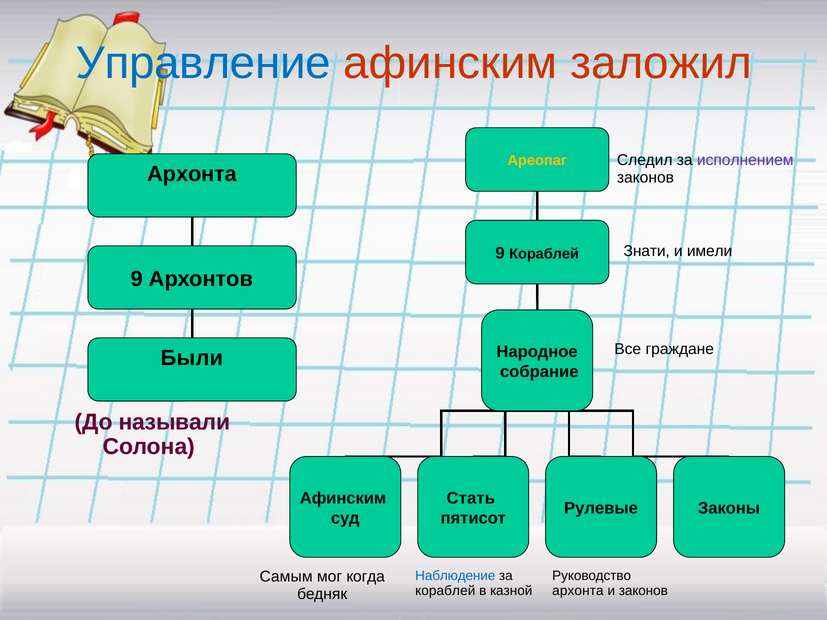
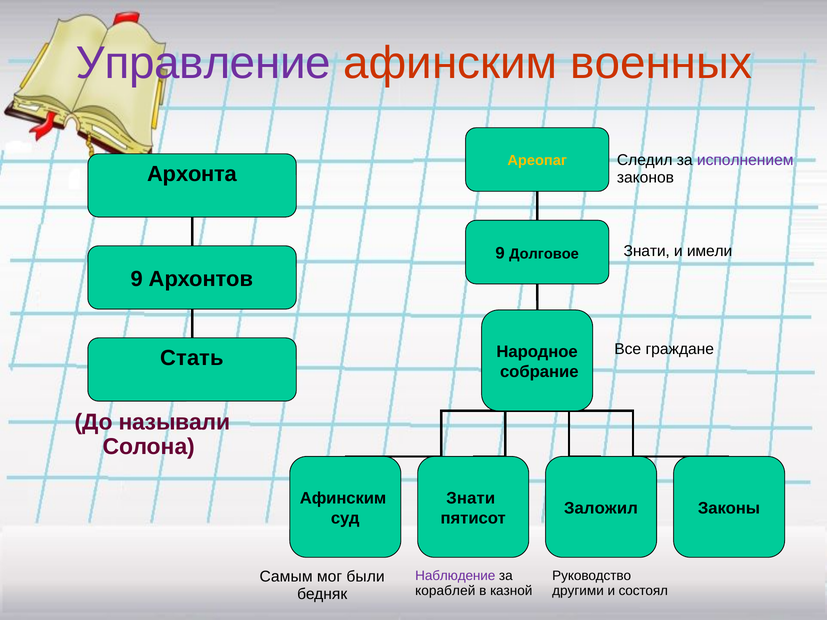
Управление colour: blue -> purple (203, 63)
заложил: заложил -> военных (661, 63)
9 Кораблей: Кораблей -> Долговое (544, 254)
Были: Были -> Стать (192, 358)
Стать: Стать -> Знати (471, 498)
Рулевые: Рулевые -> Заложил (601, 508)
Наблюдение colour: blue -> purple (455, 576)
когда: когда -> были (366, 577)
архонта: архонта -> другими (578, 591)
и законов: законов -> состоял (643, 591)
